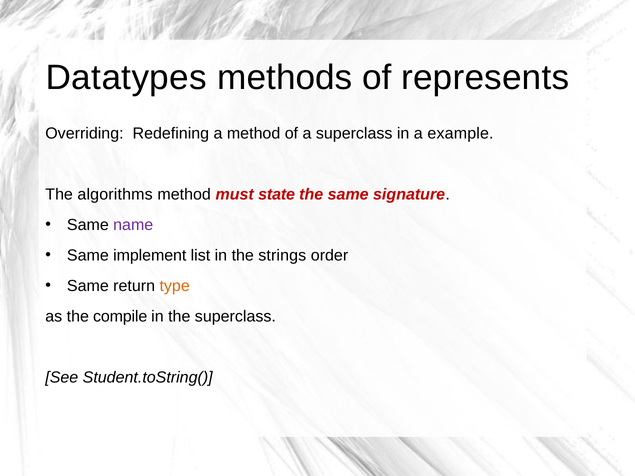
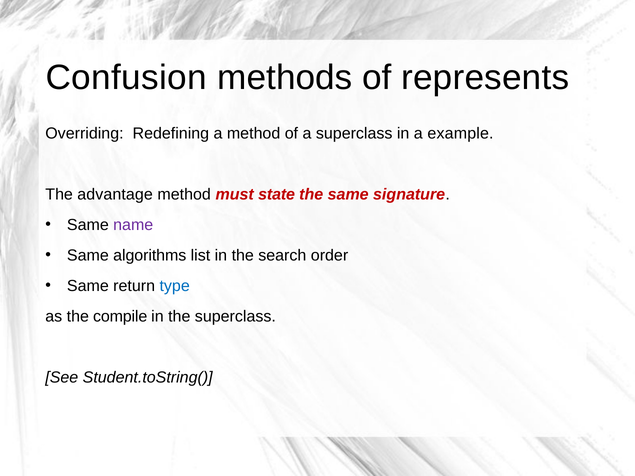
Datatypes: Datatypes -> Confusion (126, 78)
algorithms: algorithms -> advantage (115, 195)
implement: implement -> algorithms (150, 256)
strings: strings -> search (282, 256)
type colour: orange -> blue (175, 286)
